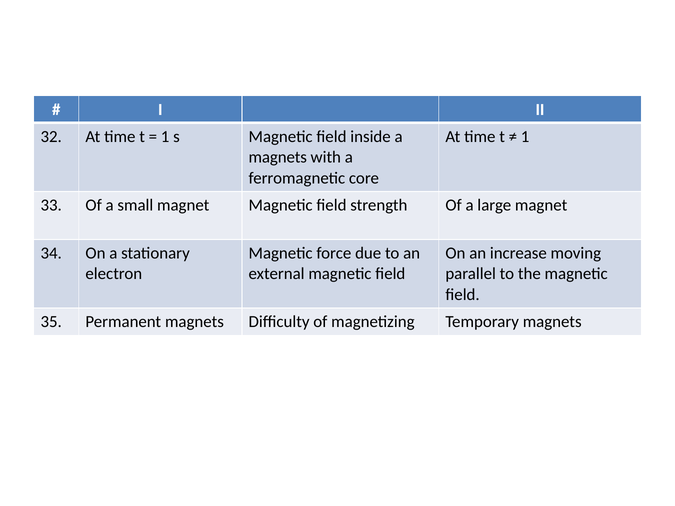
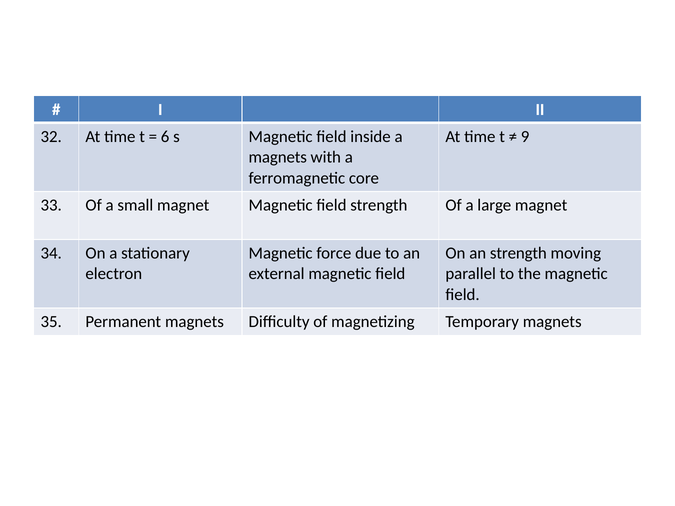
1: 1 -> 6 (165, 137)
1: 1 -> 9 (525, 137)
an increase: increase -> strength (518, 253)
